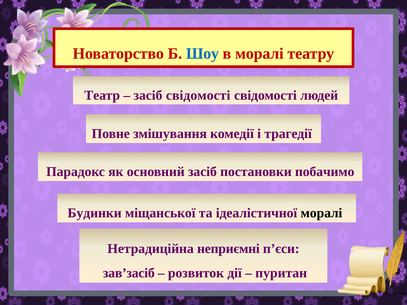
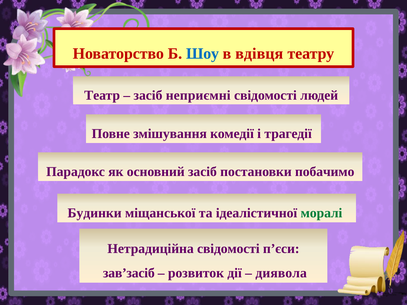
в моралі: моралі -> вдівця (259, 54)
засіб свідомості: свідомості -> неприємні (198, 95)
моралі colour: black -> green (321, 213)
Нетрадиційна неприємні: неприємні -> свідомості (228, 249)
пуритан: пуритан -> диявола (281, 273)
